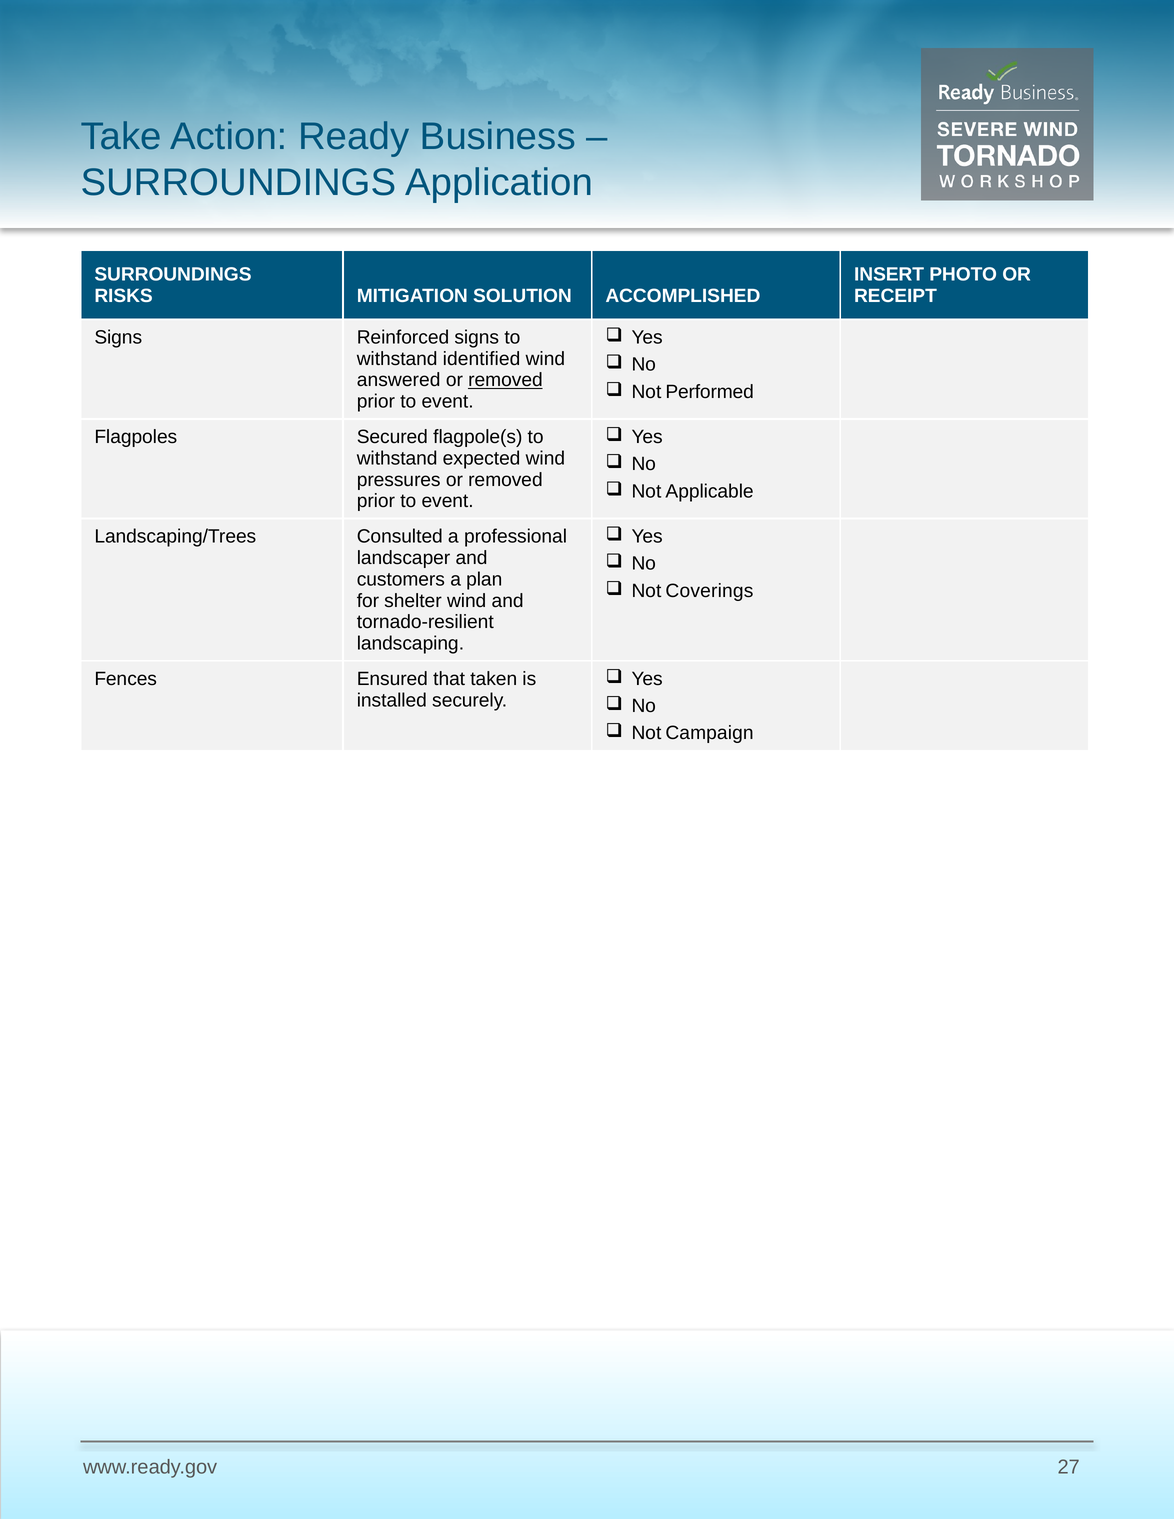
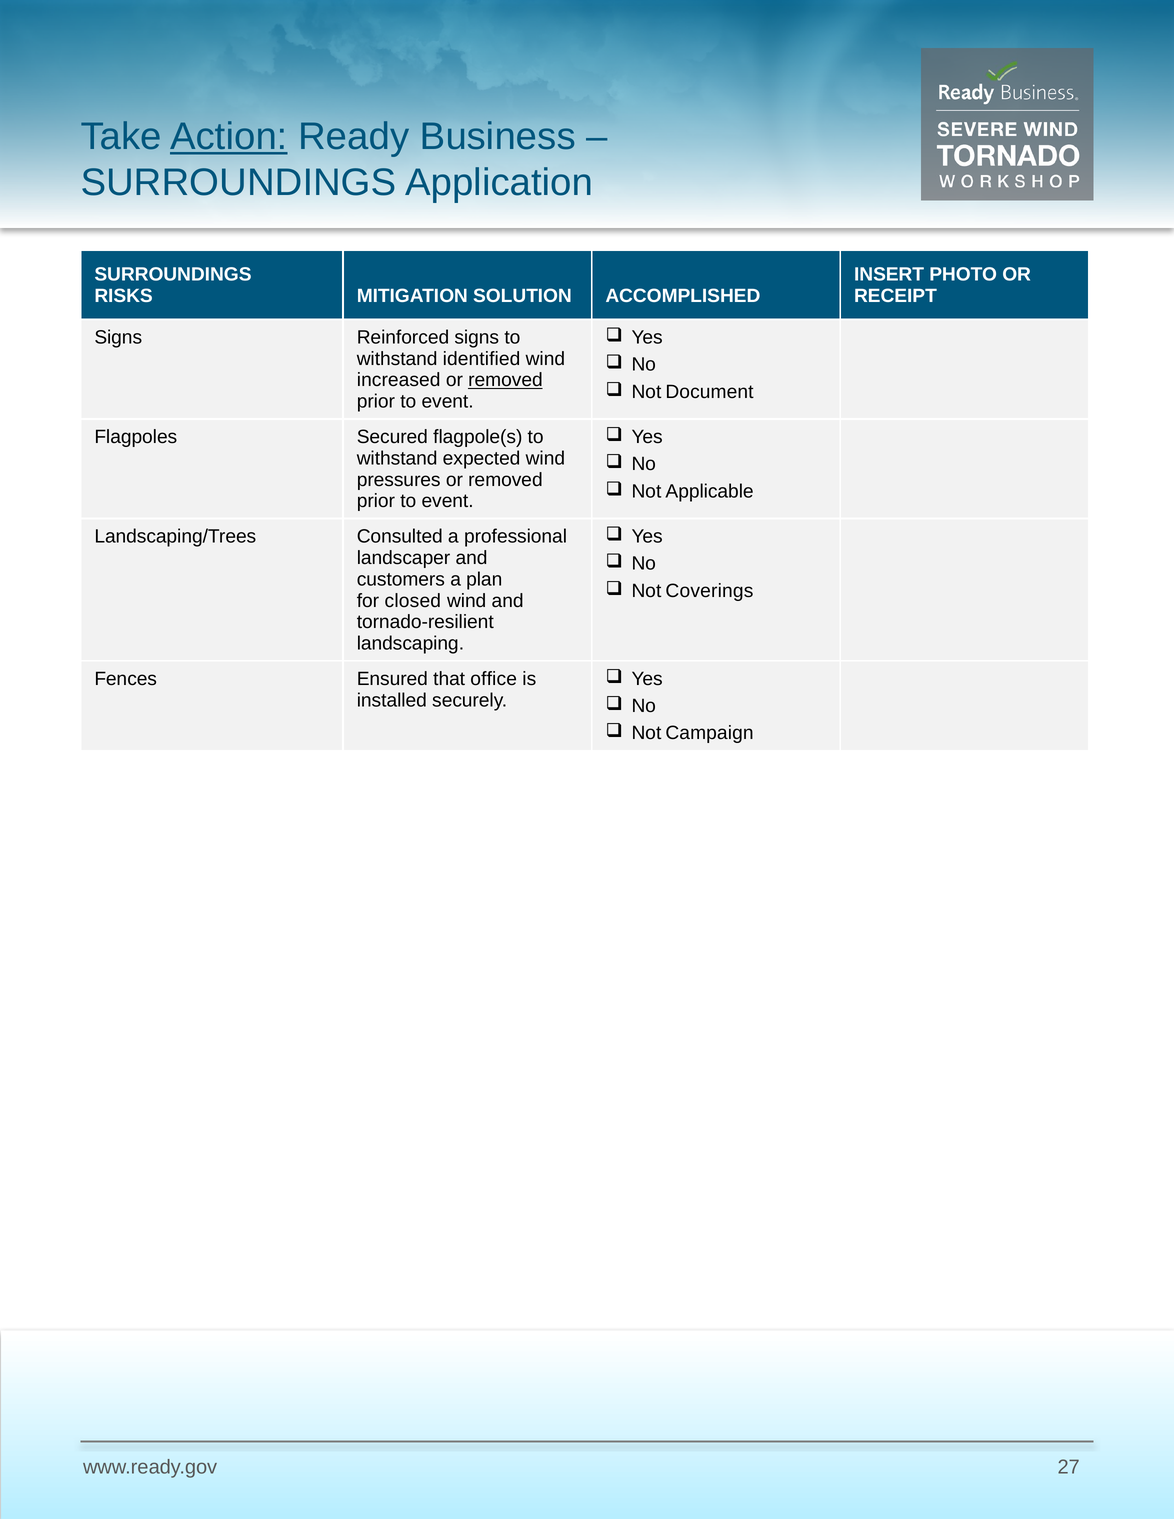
Action underline: none -> present (229, 137)
answered: answered -> increased (399, 380)
Performed: Performed -> Document (709, 392)
shelter: shelter -> closed (413, 601)
taken: taken -> office (494, 679)
